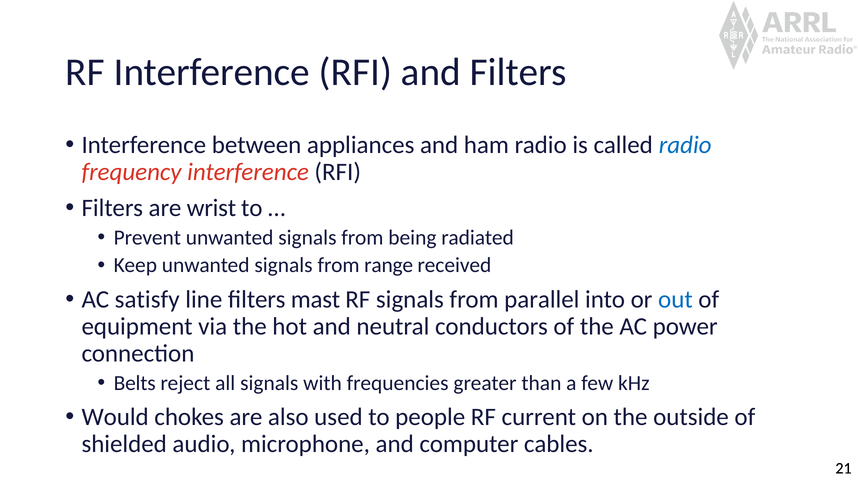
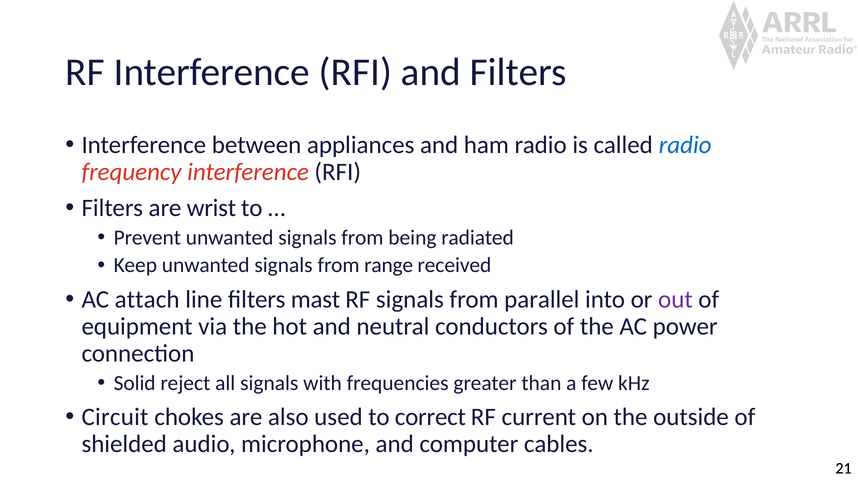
satisfy: satisfy -> attach (147, 299)
out colour: blue -> purple (675, 299)
Belts: Belts -> Solid (135, 383)
Would: Would -> Circuit (115, 417)
people: people -> correct (430, 417)
